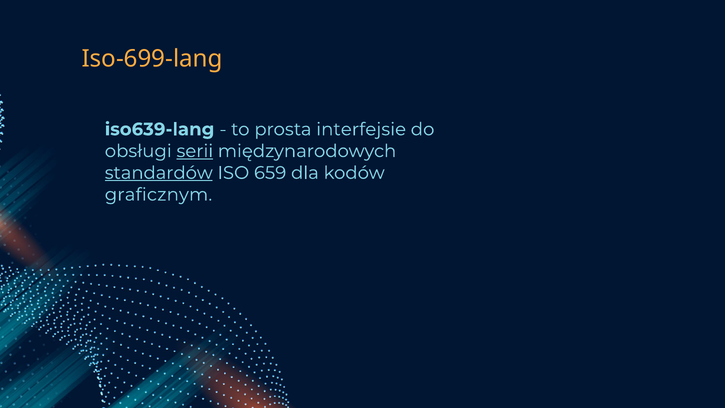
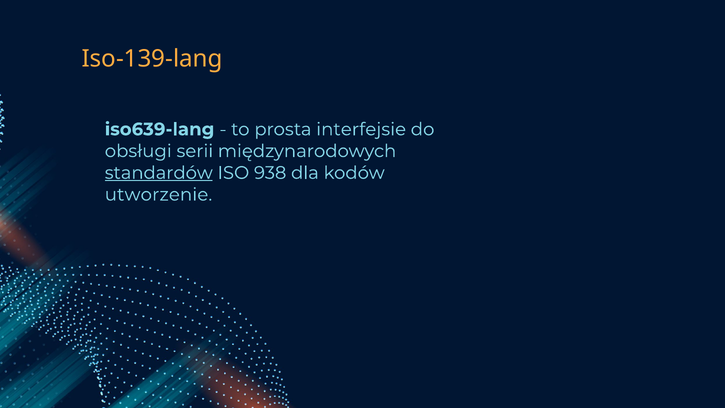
Iso-699-lang: Iso-699-lang -> Iso-139-lang (152, 59)
serii underline: present -> none (195, 151)
659: 659 -> 938 (270, 173)
graficznym: graficznym -> utworzenie (158, 195)
